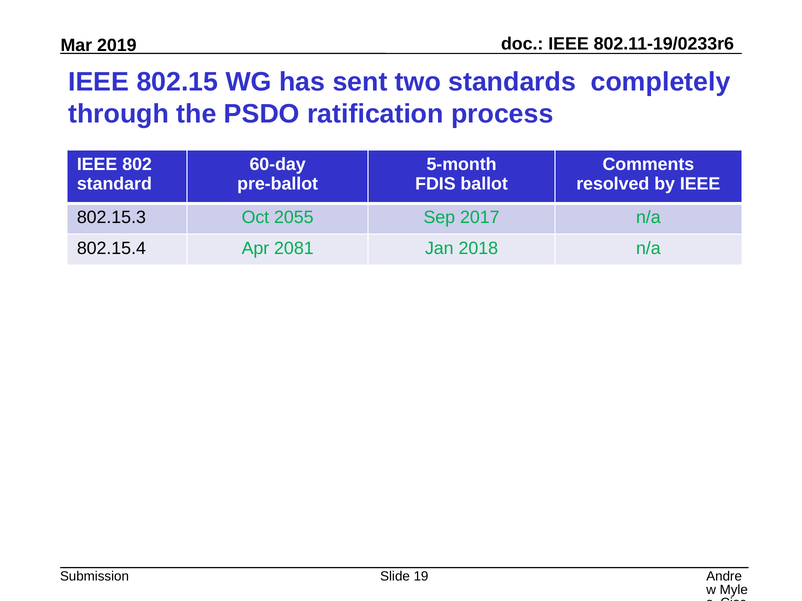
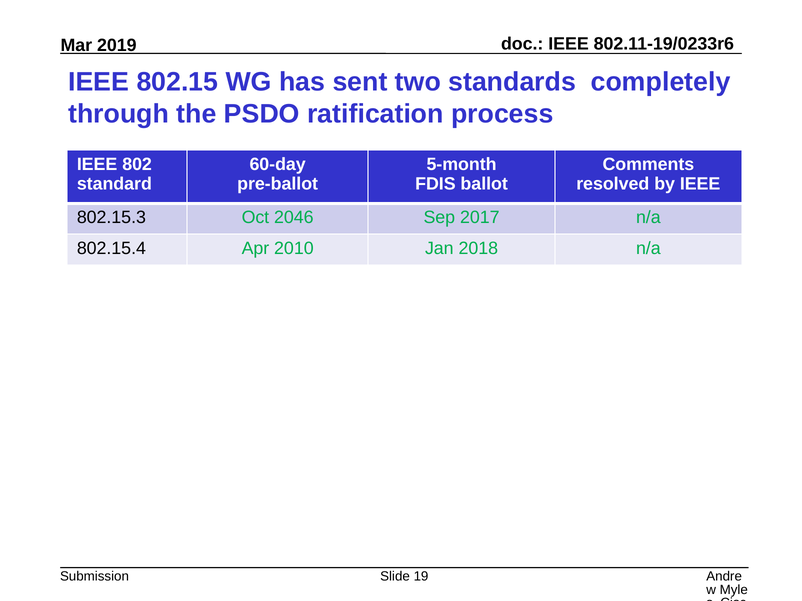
2055: 2055 -> 2046 (294, 218)
2081: 2081 -> 2010 (294, 248)
